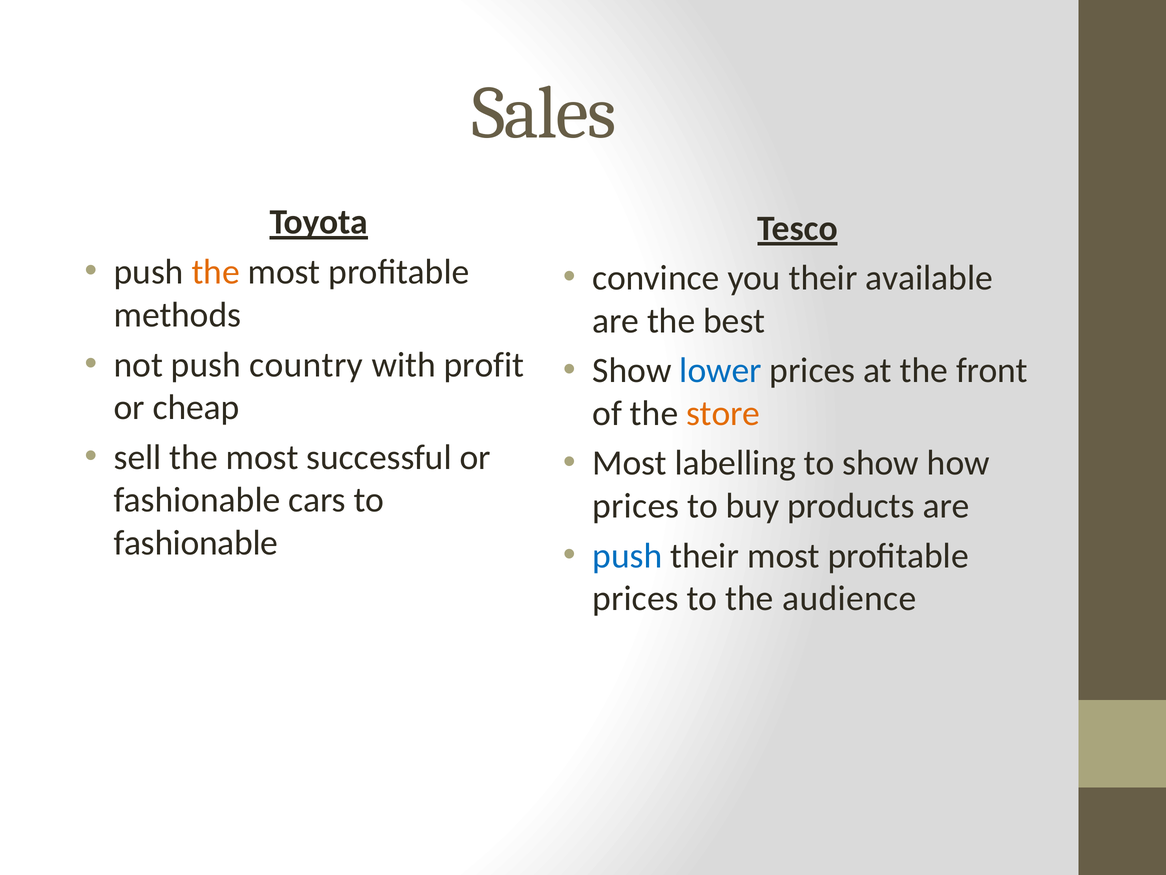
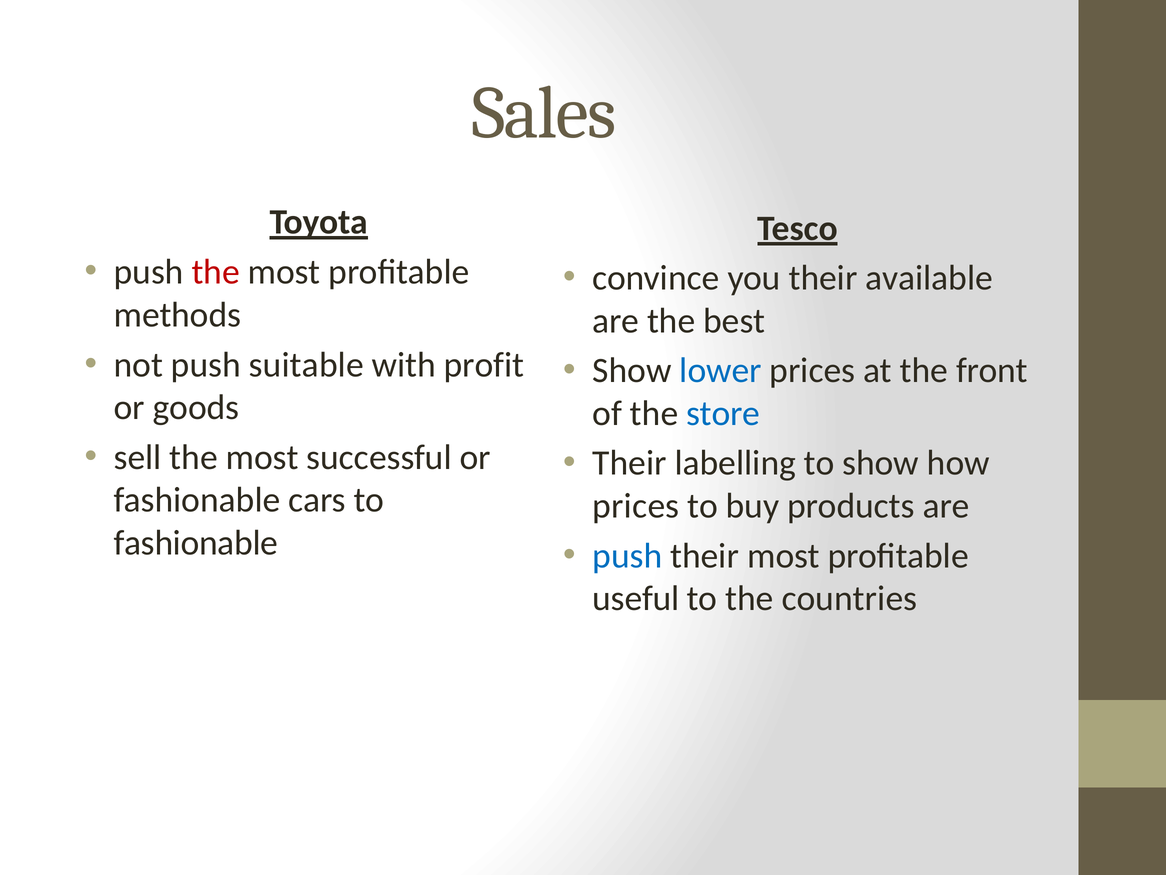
the colour: orange -> red (216, 272)
country: country -> suitable (306, 365)
cheap: cheap -> goods (196, 407)
store colour: orange -> blue (723, 413)
Most: Most -> Their (630, 463)
prices: prices -> useful (636, 598)
audience: audience -> countries (849, 598)
